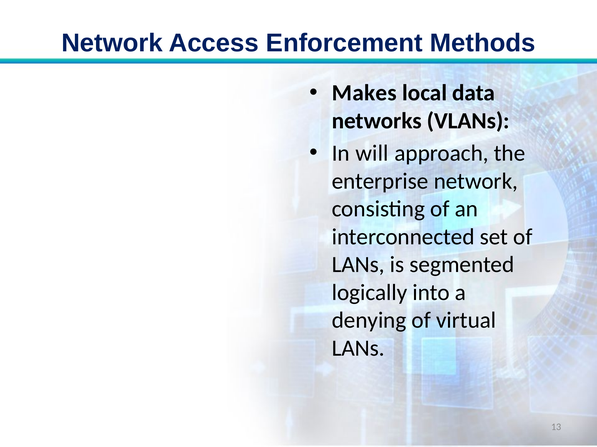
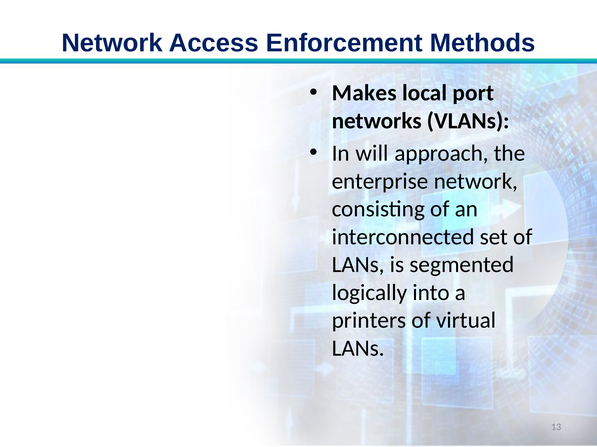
data: data -> port (473, 93)
denying: denying -> printers (369, 321)
